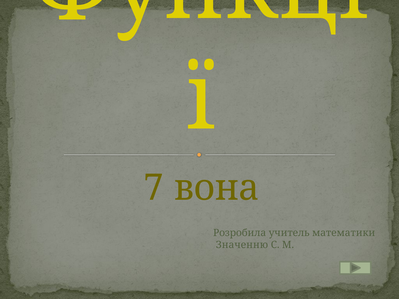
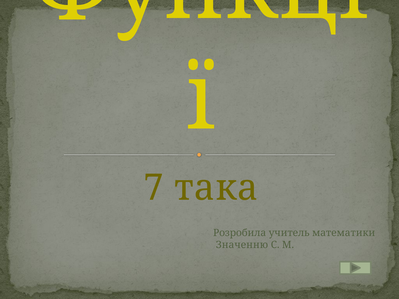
вона: вона -> така (216, 188)
